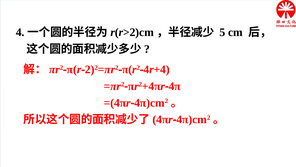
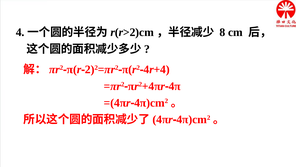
5: 5 -> 8 (222, 32)
